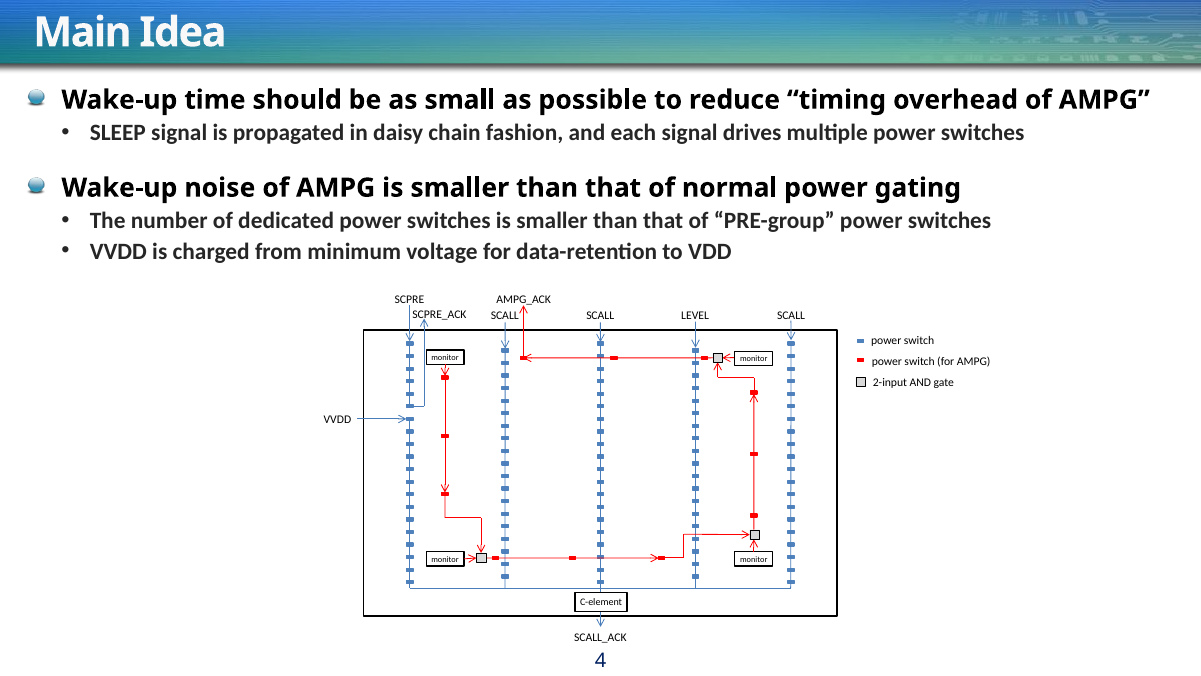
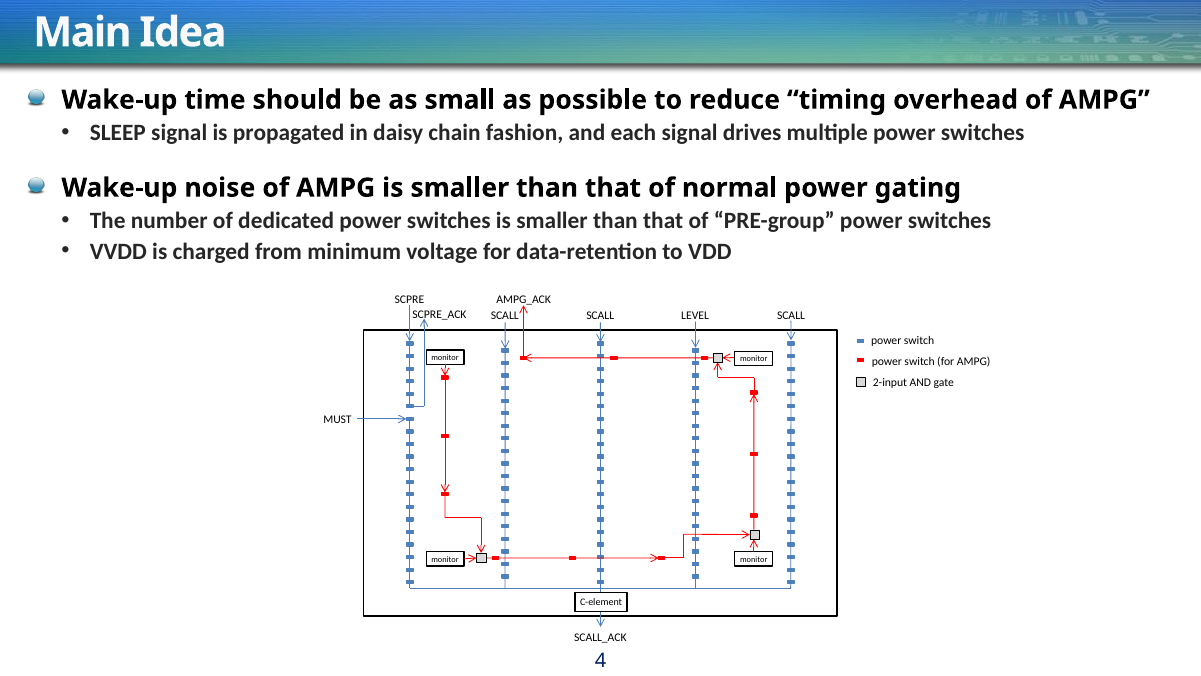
VVDD: VVDD -> MUST (338, 419)
